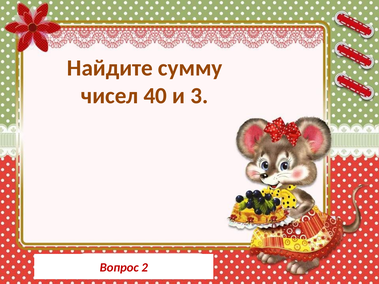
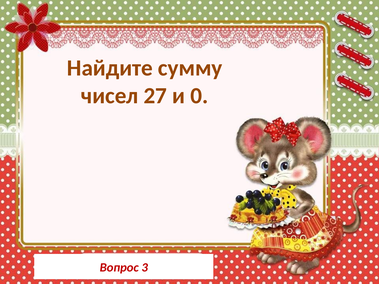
40: 40 -> 27 (155, 96)
3: 3 -> 0 (199, 96)
2: 2 -> 3 (145, 268)
